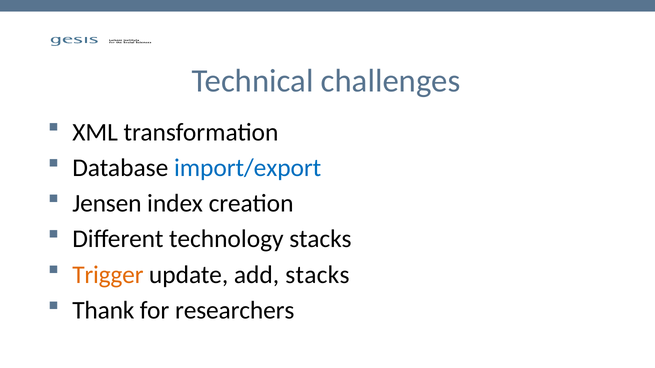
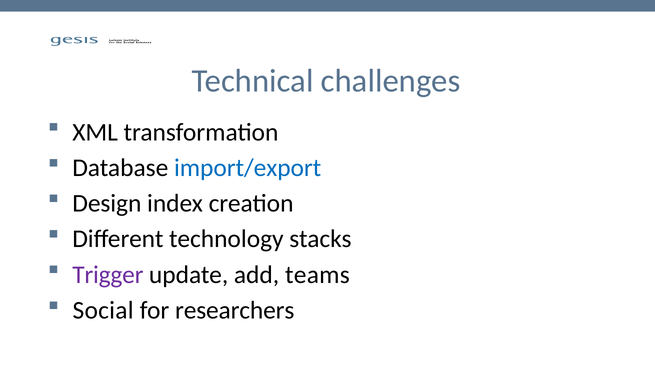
Jensen: Jensen -> Design (107, 204)
Trigger colour: orange -> purple (108, 275)
add stacks: stacks -> teams (317, 275)
Thank: Thank -> Social (103, 311)
